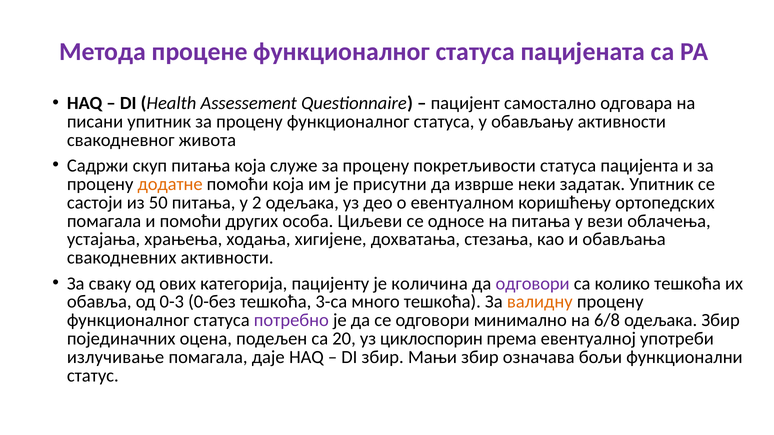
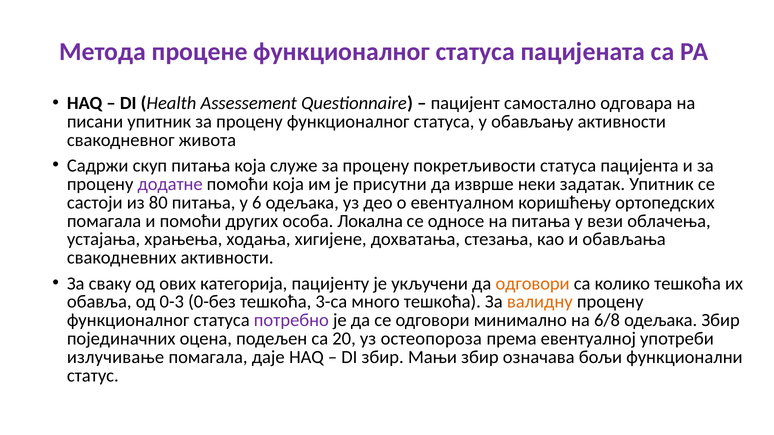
додатне colour: orange -> purple (170, 184)
50: 50 -> 80 (158, 203)
2: 2 -> 6 (257, 203)
Циљеви: Циљеви -> Локална (370, 221)
количина: количина -> укључени (430, 284)
одговори colour: purple -> orange (533, 284)
циклоспорин: циклоспорин -> остеопороза (431, 339)
